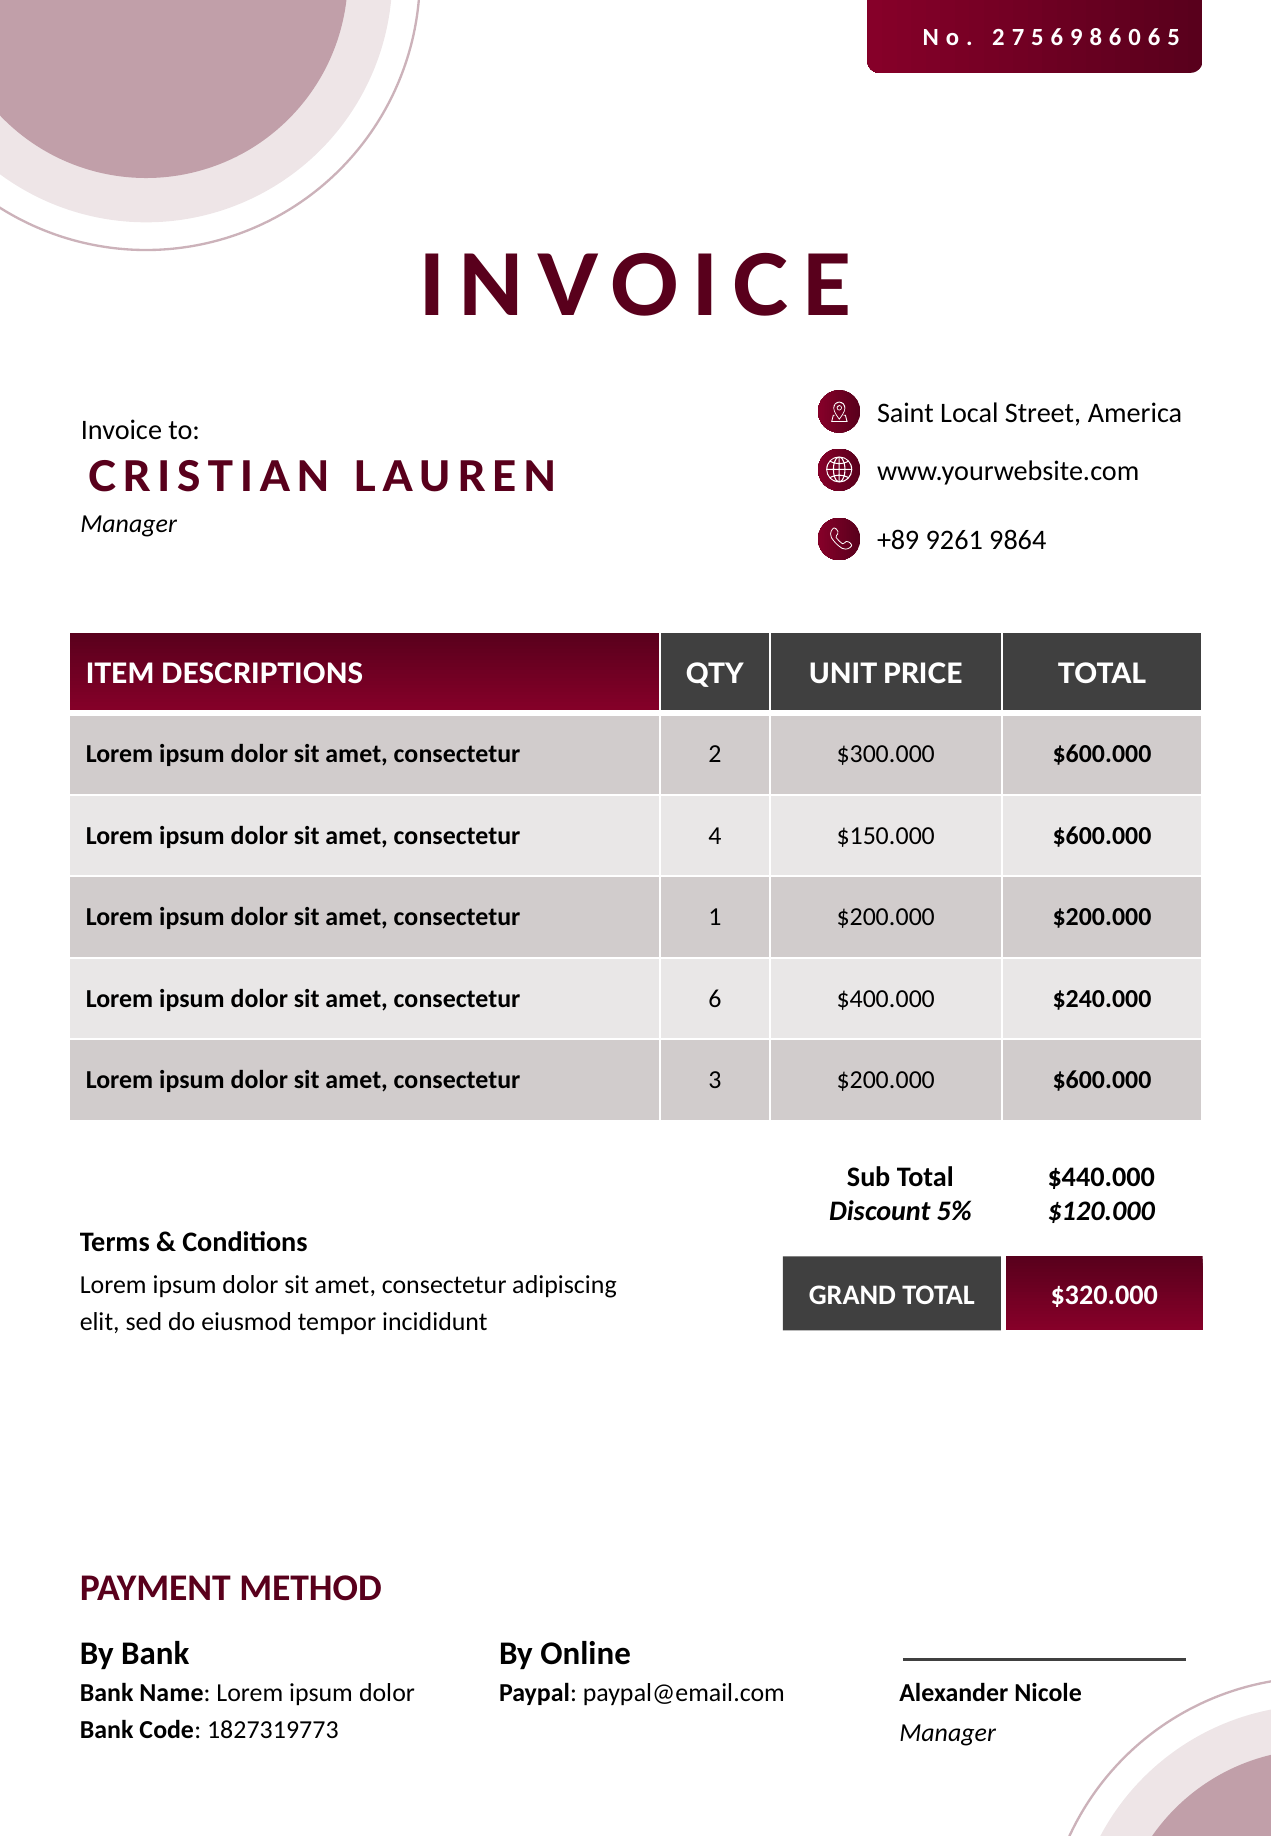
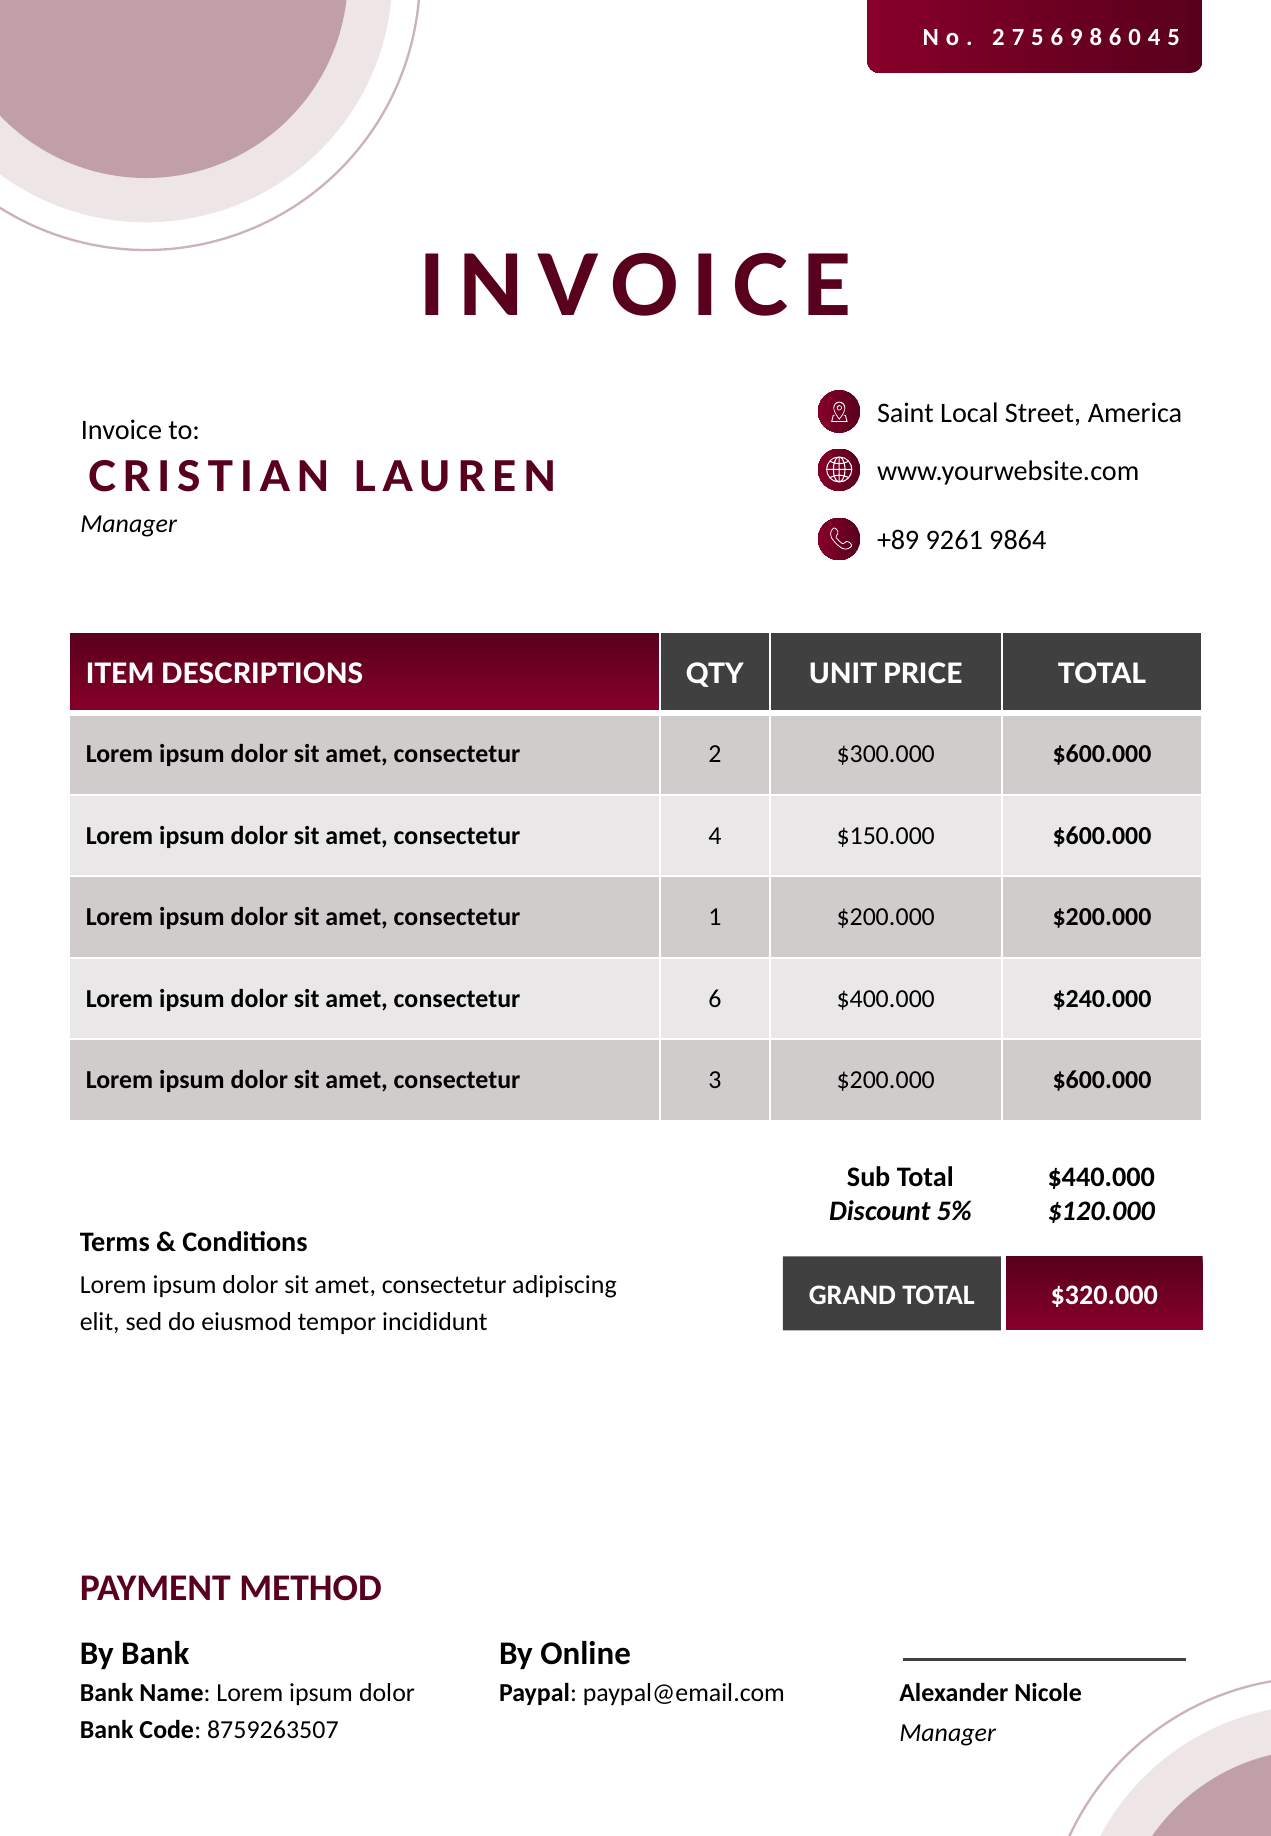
6: 6 -> 4 (1154, 38)
1827319773: 1827319773 -> 8759263507 (273, 1730)
